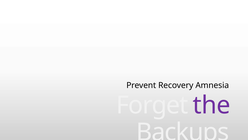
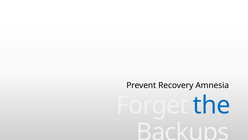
the colour: purple -> blue (212, 105)
